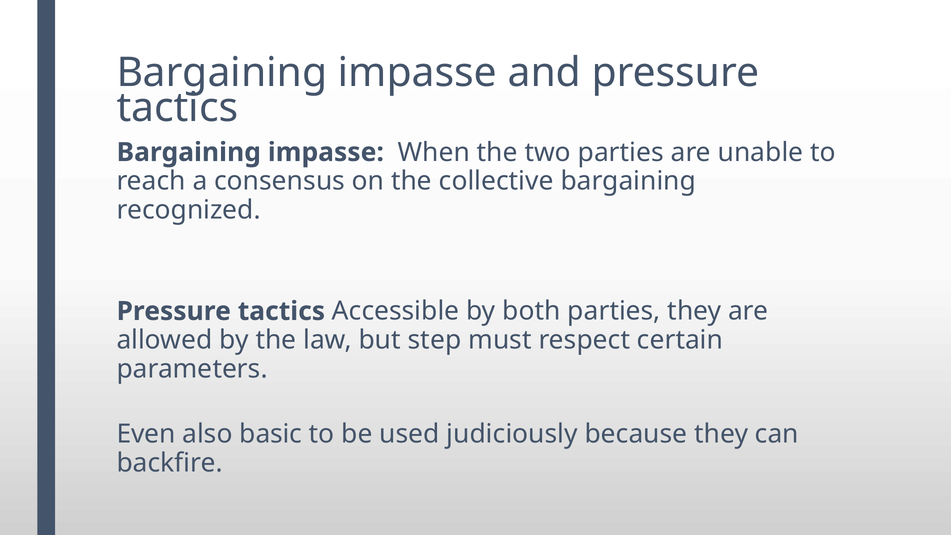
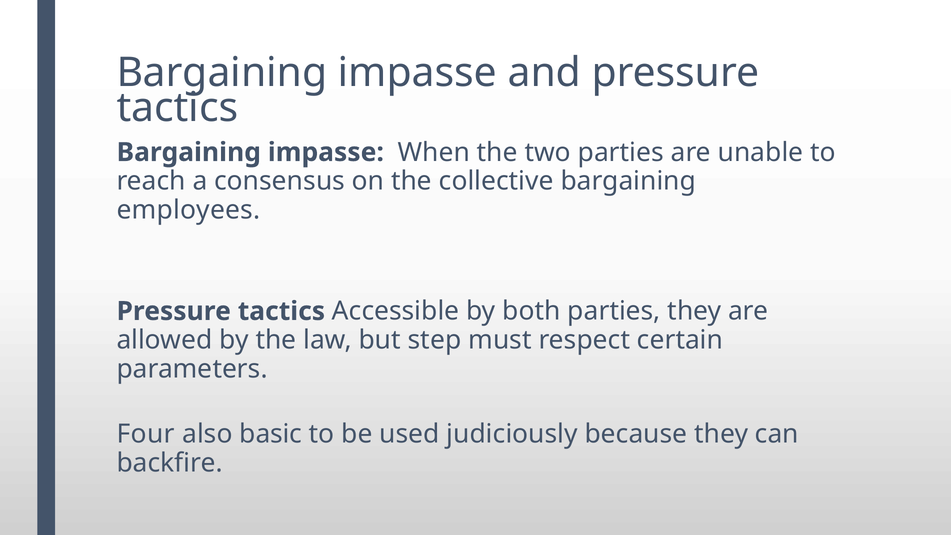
recognized: recognized -> employees (188, 210)
Even: Even -> Four (146, 434)
